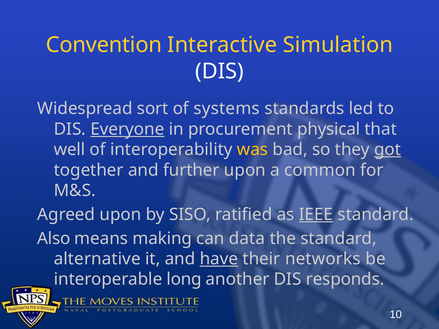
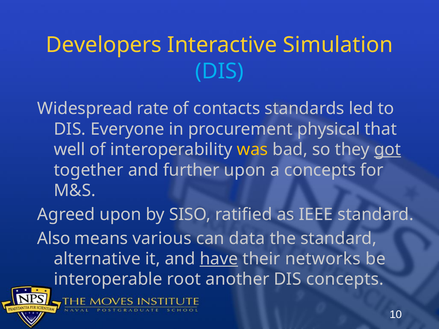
Convention: Convention -> Developers (104, 45)
DIS colour: white -> light blue (220, 71)
sort: sort -> rate (153, 109)
systems: systems -> contacts (227, 109)
Everyone underline: present -> none (127, 129)
a common: common -> concepts (320, 170)
IEEE underline: present -> none (316, 215)
making: making -> various (162, 239)
long: long -> root (184, 280)
DIS responds: responds -> concepts (345, 280)
